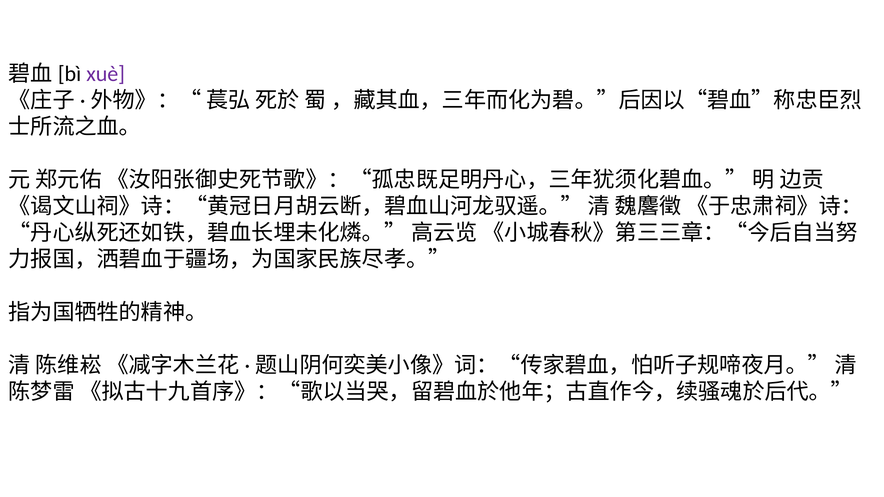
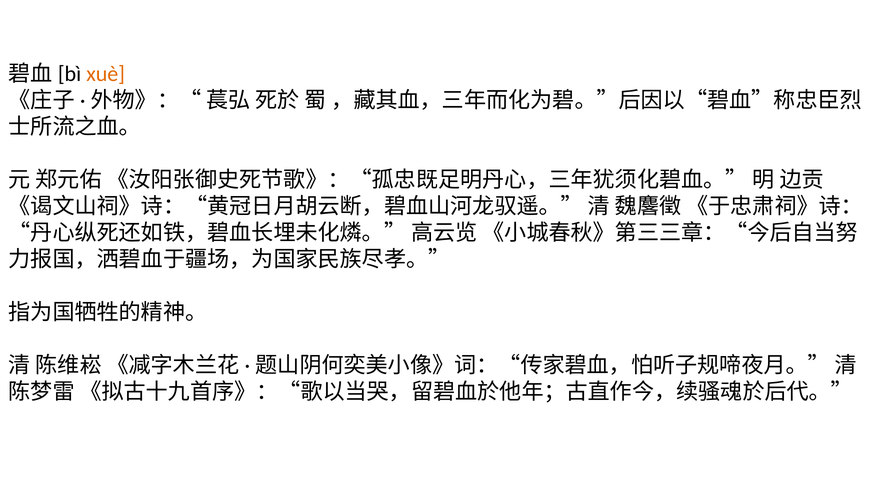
xuè colour: purple -> orange (106, 74)
